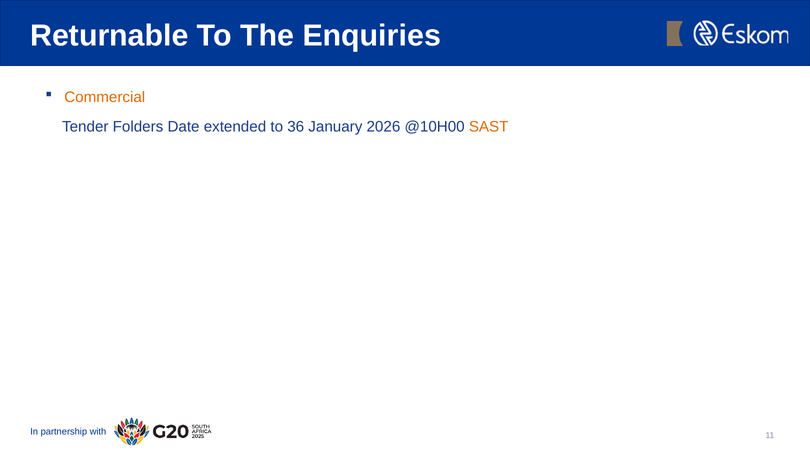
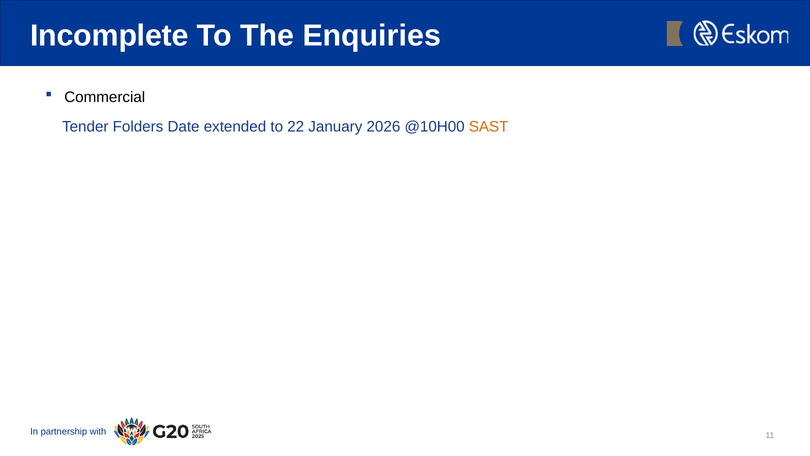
Returnable: Returnable -> Incomplete (109, 36)
Commercial colour: orange -> black (105, 97)
36: 36 -> 22 (296, 127)
